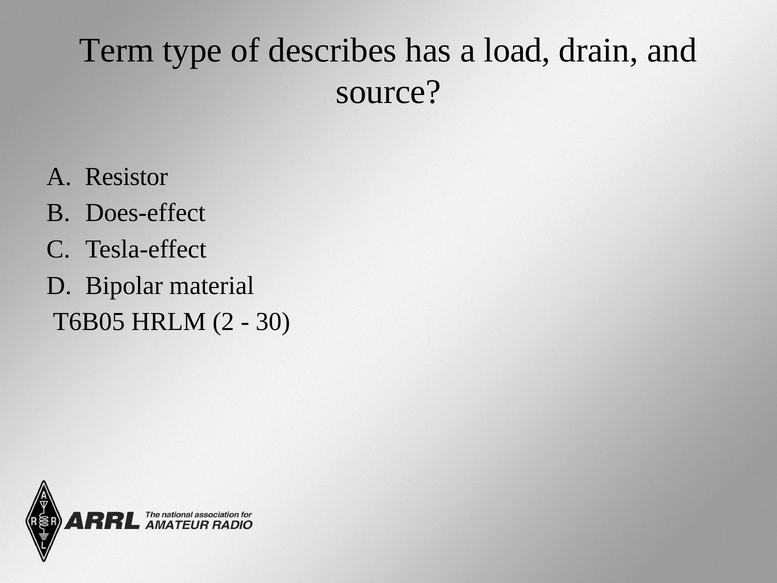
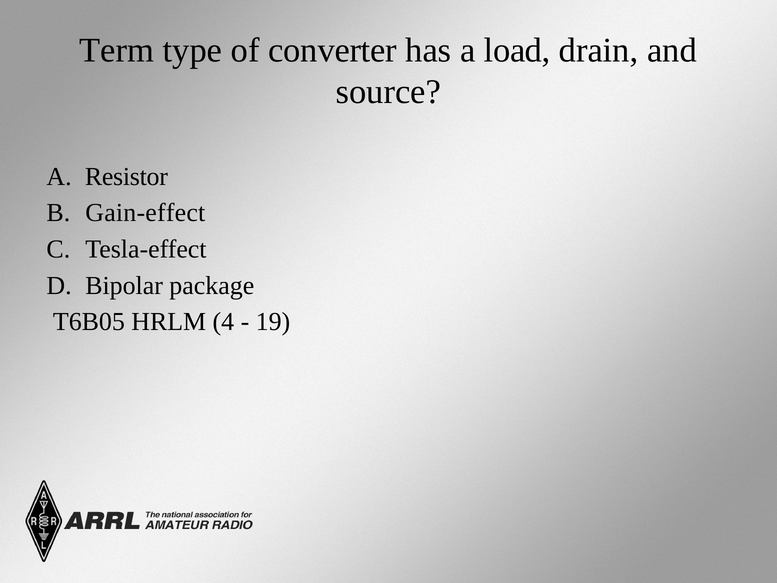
describes: describes -> converter (333, 50)
Does-effect: Does-effect -> Gain-effect (145, 213)
material: material -> package (212, 285)
2: 2 -> 4 (223, 322)
30: 30 -> 19 (273, 322)
